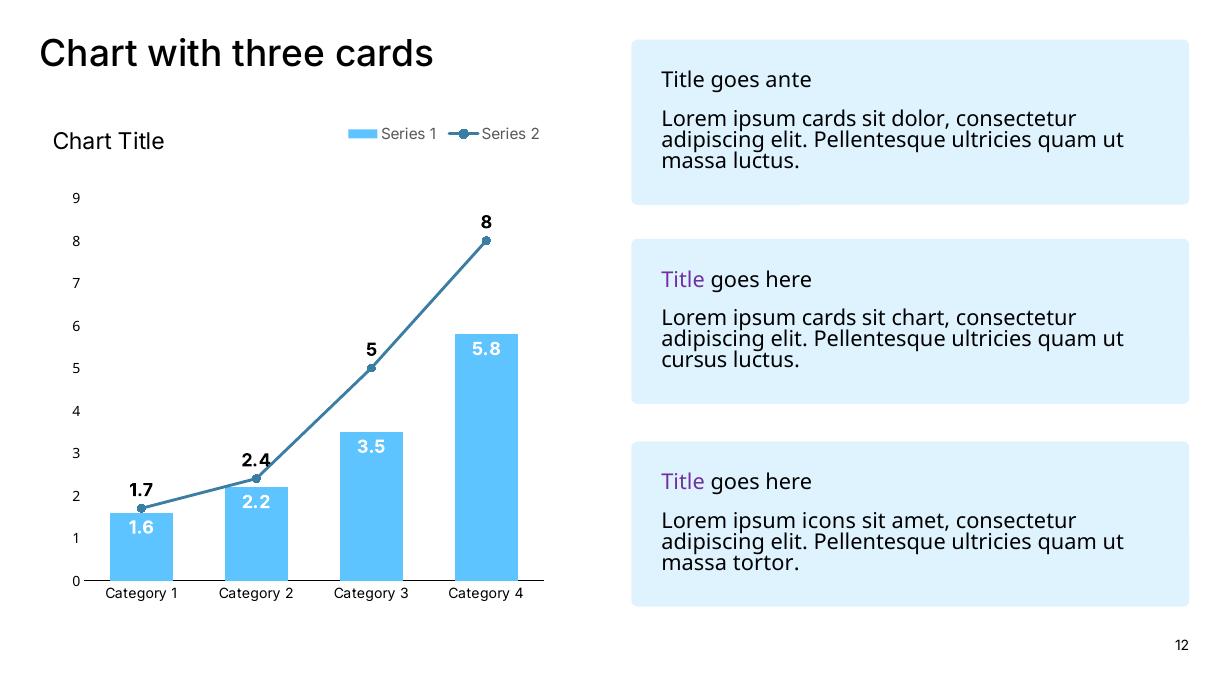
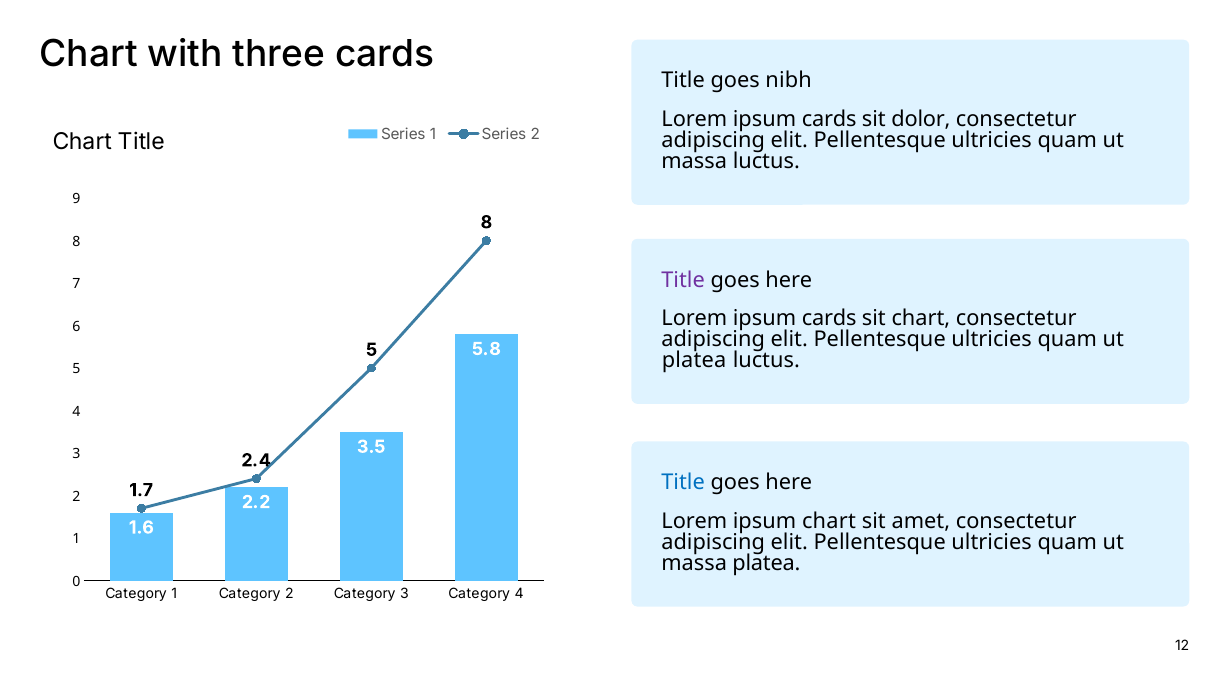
ante: ante -> nibh (789, 81)
cursus: cursus -> platea (694, 360)
Title colour: purple -> blue (683, 483)
ipsum icons: icons -> chart (829, 521)
massa tortor: tortor -> platea (766, 563)
